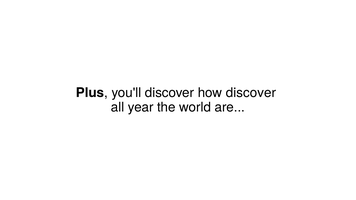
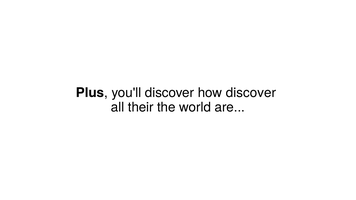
year: year -> their (141, 107)
